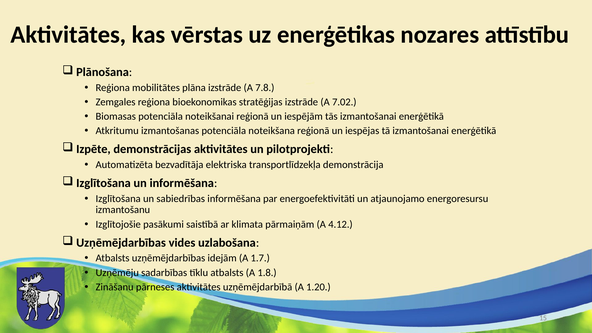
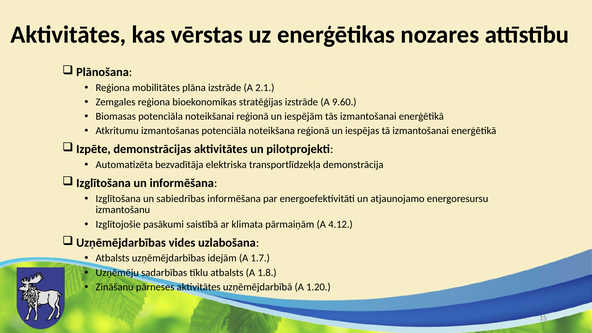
7.8: 7.8 -> 2.1 (265, 88)
7.02: 7.02 -> 9.60 (344, 102)
